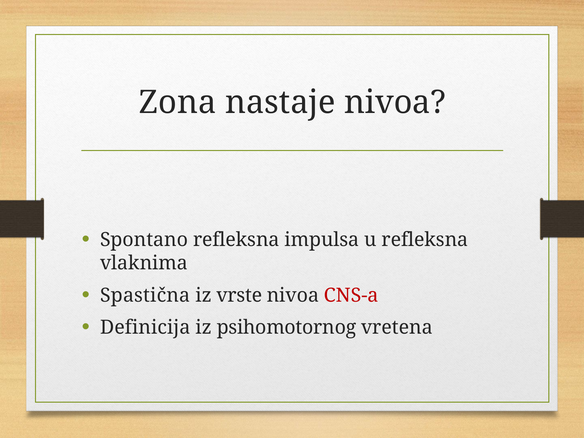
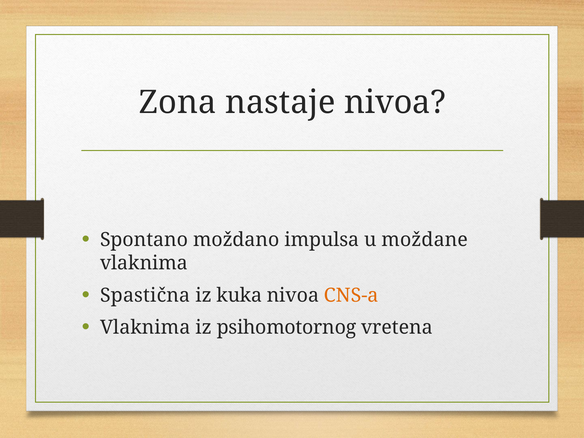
Spontano refleksna: refleksna -> moždano (236, 240)
u refleksna: refleksna -> moždane (425, 240)
vrste: vrste -> kuka (239, 295)
CNS-a colour: red -> orange (351, 295)
Definicija: Definicija -> Vlaknima (145, 327)
